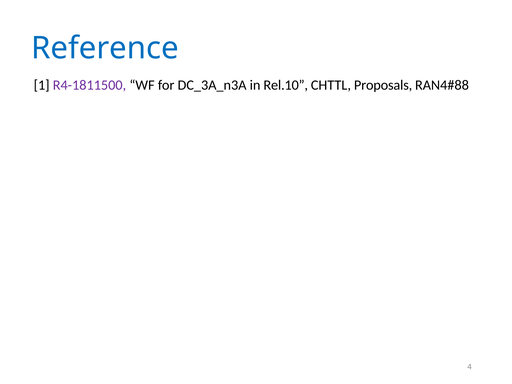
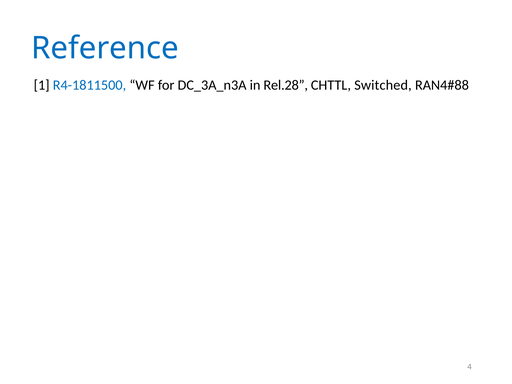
R4-1811500 colour: purple -> blue (89, 85)
Rel.10: Rel.10 -> Rel.28 (286, 85)
Proposals: Proposals -> Switched (383, 85)
